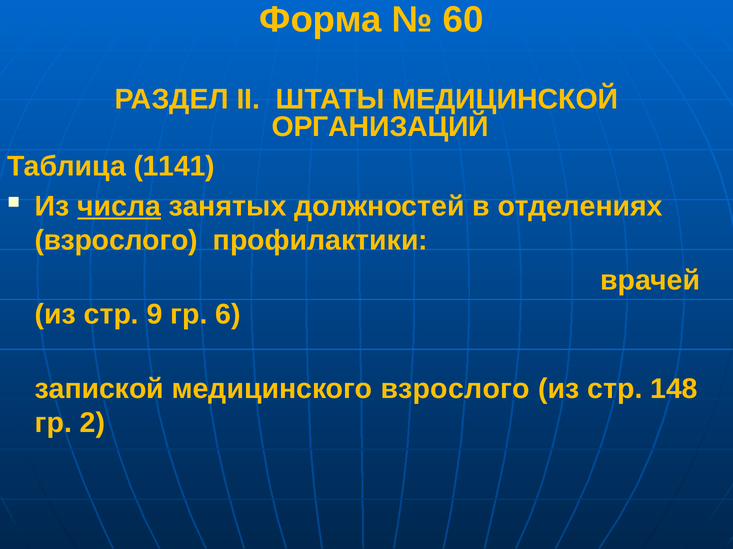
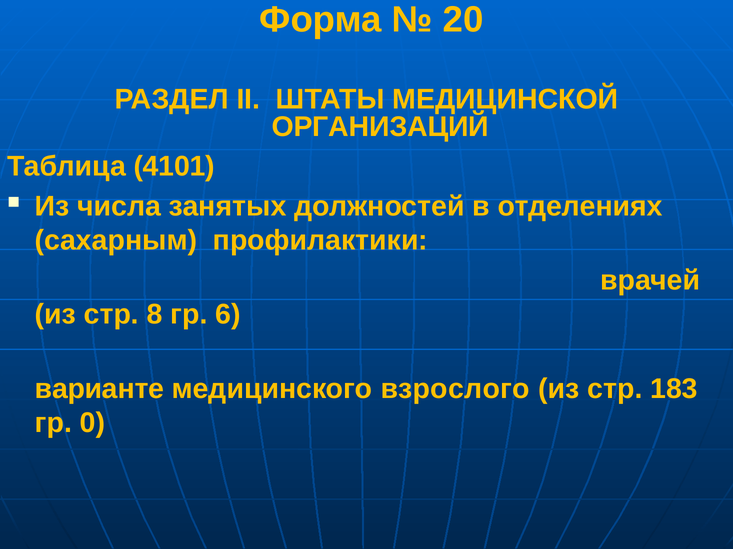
60: 60 -> 20 (463, 20)
1141: 1141 -> 4101 (174, 167)
числа underline: present -> none (119, 207)
взрослого: взрослого -> сахарным (116, 241)
9: 9 -> 8 (155, 315)
запиской: запиской -> варианте (99, 389)
148: 148 -> 183 (674, 389)
2: 2 -> 0 (92, 423)
